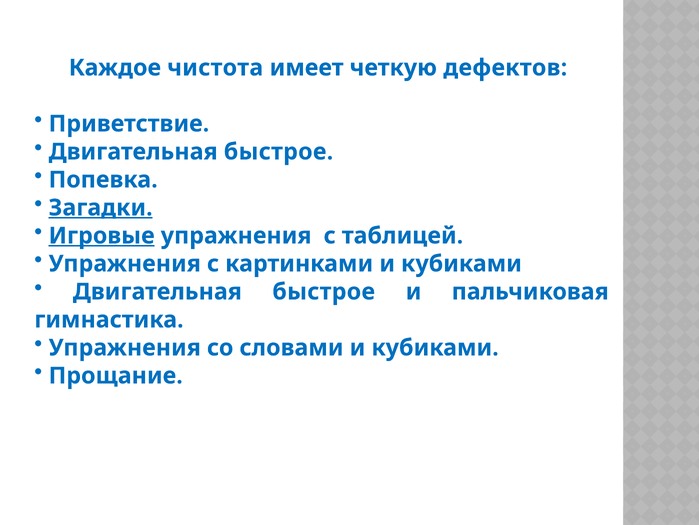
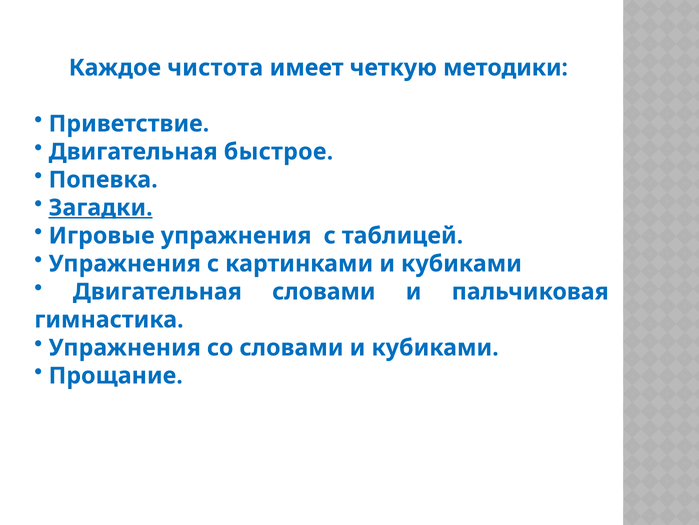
дефектов: дефектов -> методики (506, 68)
Игровые underline: present -> none (102, 235)
быстрое: быстрое -> словами (324, 291)
